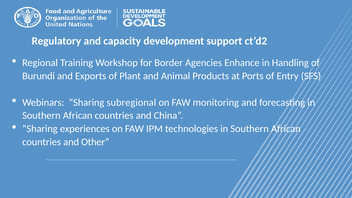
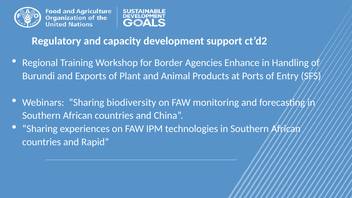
subregional: subregional -> biodiversity (131, 102)
Other: Other -> Rapid (95, 142)
